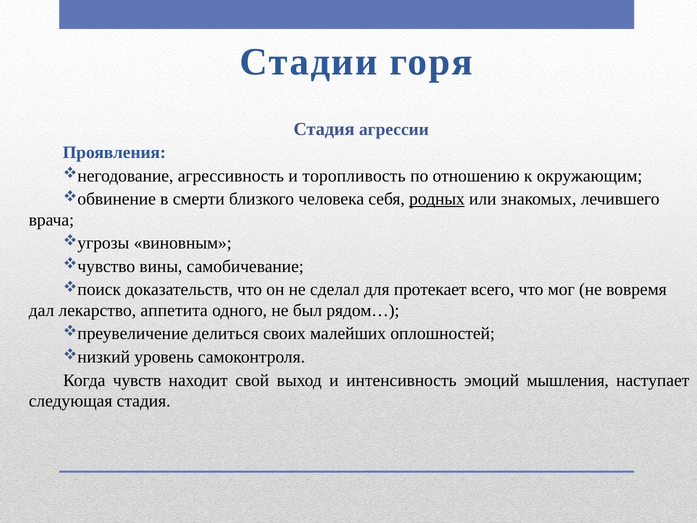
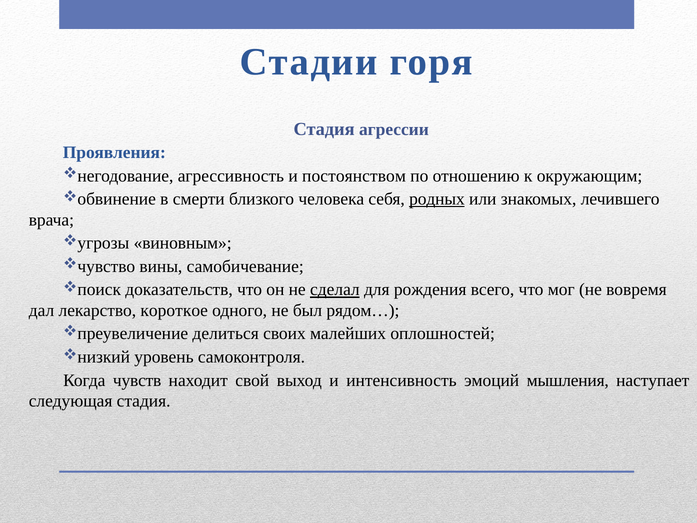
торопливость: торопливость -> постоянством (354, 176)
сделал underline: none -> present (335, 290)
протекает: протекает -> рождения (430, 290)
аппетита: аппетита -> короткое (174, 310)
